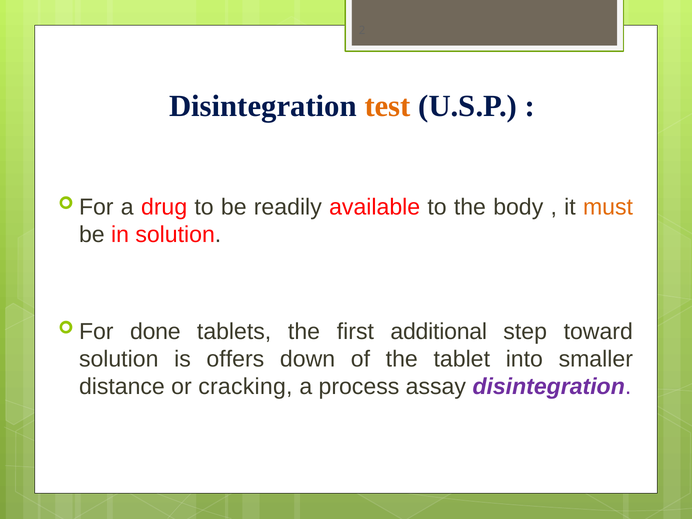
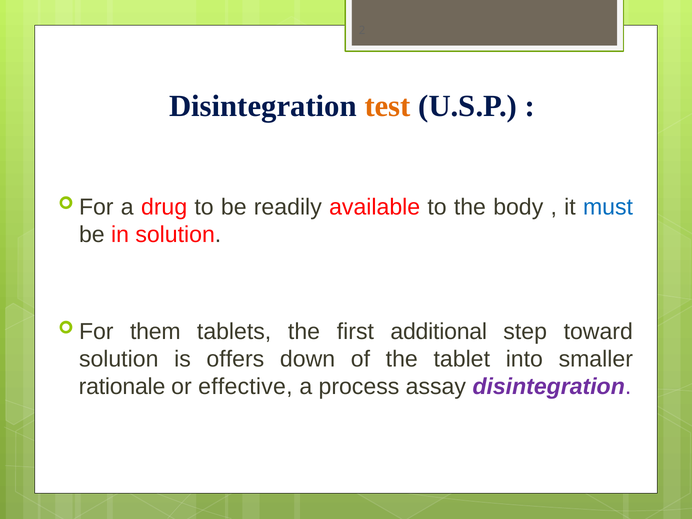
must colour: orange -> blue (608, 207)
done: done -> them (155, 331)
distance: distance -> rationale (122, 387)
cracking: cracking -> effective (245, 387)
